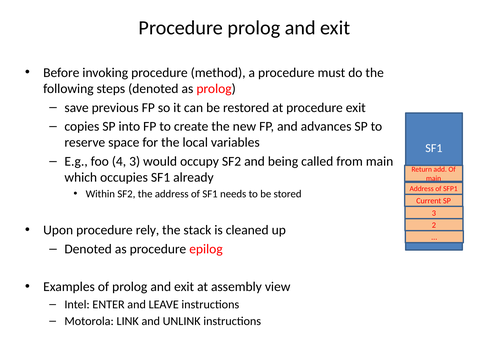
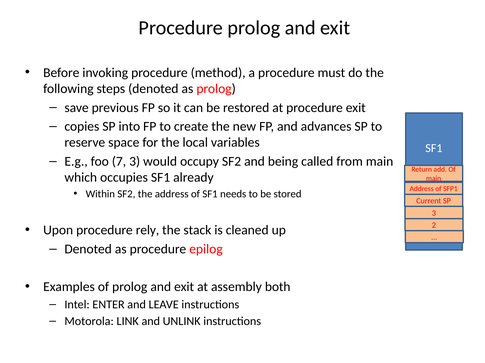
4: 4 -> 7 (119, 162)
view: view -> both (278, 287)
